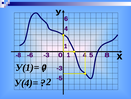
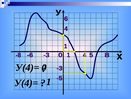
У(1)=: У(1)= -> У(4)= (27, 67)
2: 2 -> 1 (49, 81)
